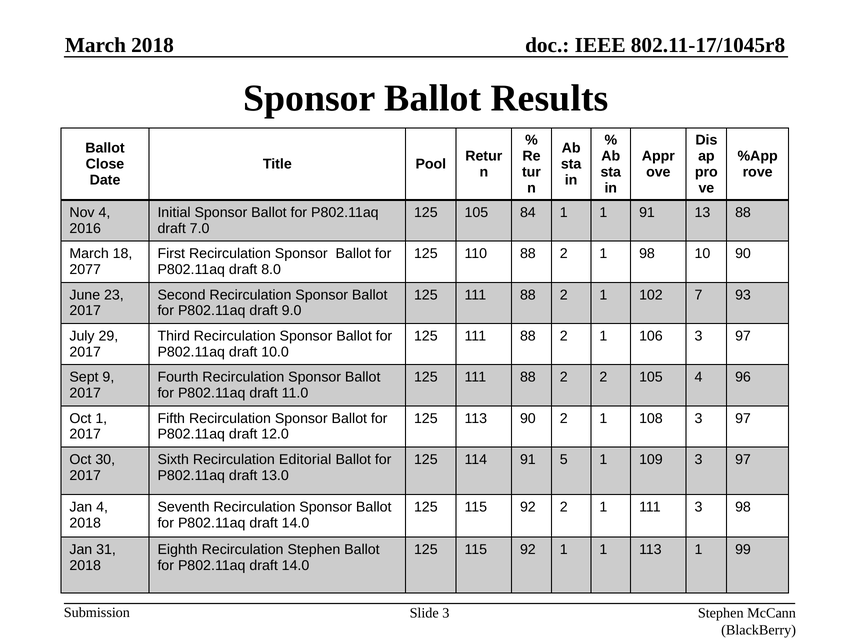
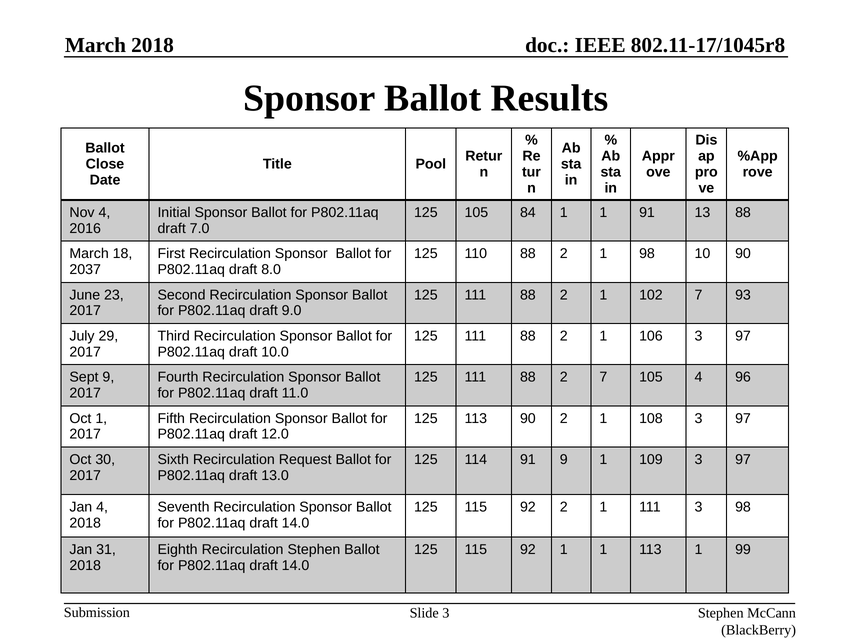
2077: 2077 -> 2037 (85, 270)
2 2: 2 -> 7 (603, 377)
Editorial: Editorial -> Request (305, 460)
91 5: 5 -> 9 (564, 460)
